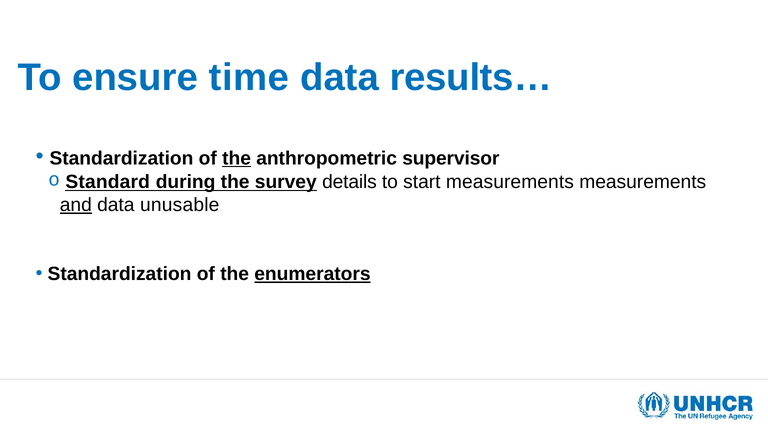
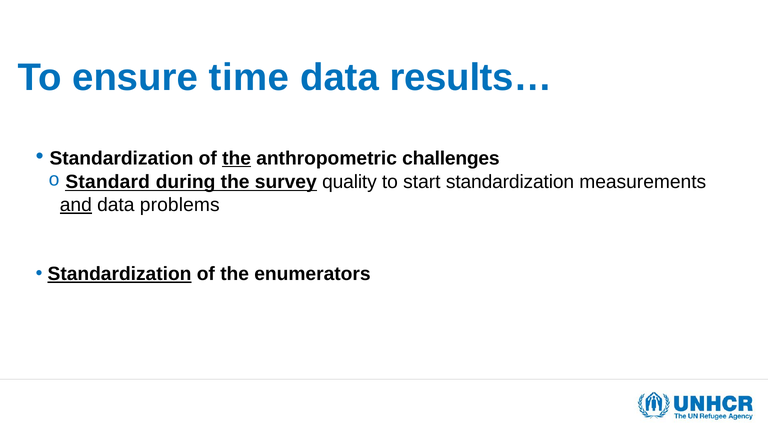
supervisor: supervisor -> challenges (451, 158)
details: details -> quality (349, 182)
start measurements: measurements -> standardization (510, 182)
unusable: unusable -> problems (180, 205)
Standardization underline: none -> present (120, 274)
enumerators underline: present -> none (312, 274)
